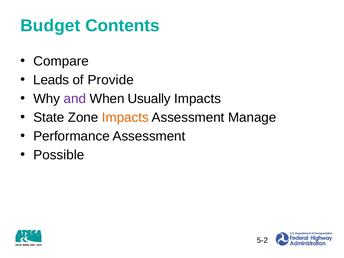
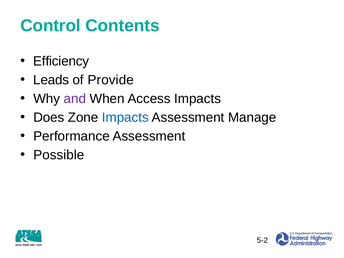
Budget: Budget -> Control (51, 26)
Compare: Compare -> Efficiency (61, 61)
Usually: Usually -> Access (149, 99)
State: State -> Does (49, 117)
Impacts colour: orange -> blue (125, 117)
